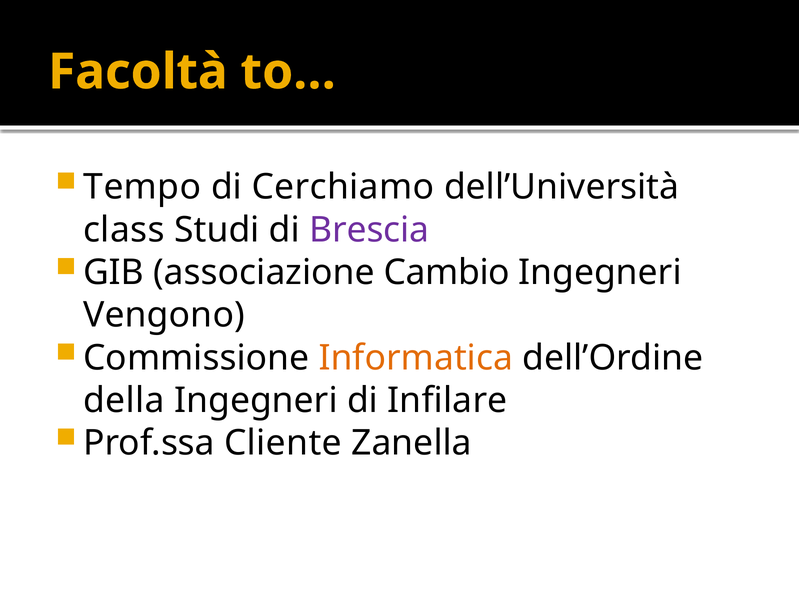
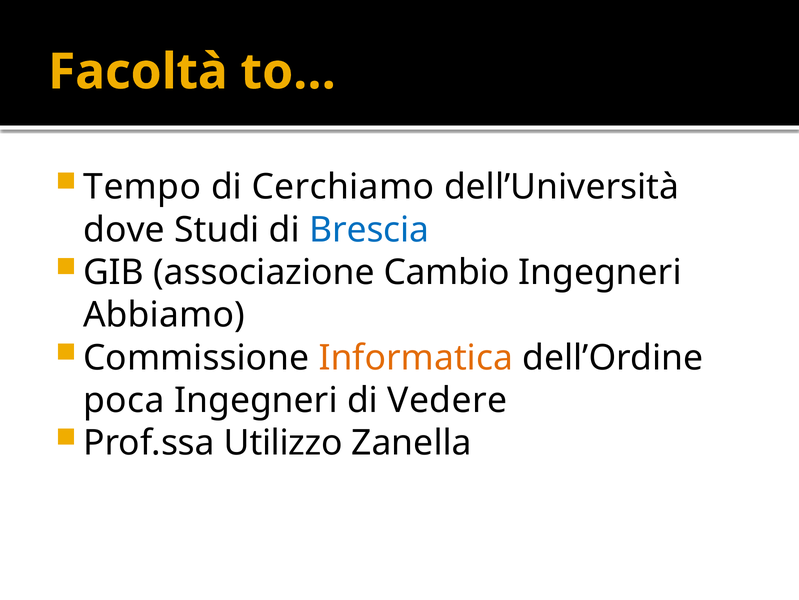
class: class -> dove (124, 230)
Brescia colour: purple -> blue (369, 230)
Vengono: Vengono -> Abbiamo (164, 315)
della: della -> poca (124, 400)
Infilare: Infilare -> Vedere (447, 400)
Cliente: Cliente -> Utilizzo (283, 443)
